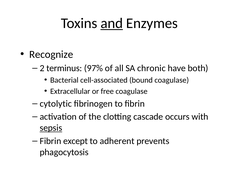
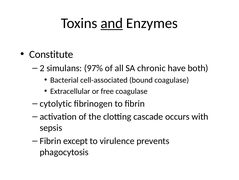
Recognize: Recognize -> Constitute (51, 54)
terminus: terminus -> simulans (64, 68)
sepsis underline: present -> none (51, 127)
adherent: adherent -> virulence (117, 140)
